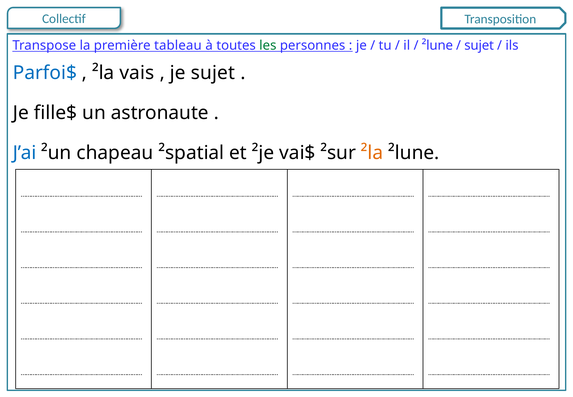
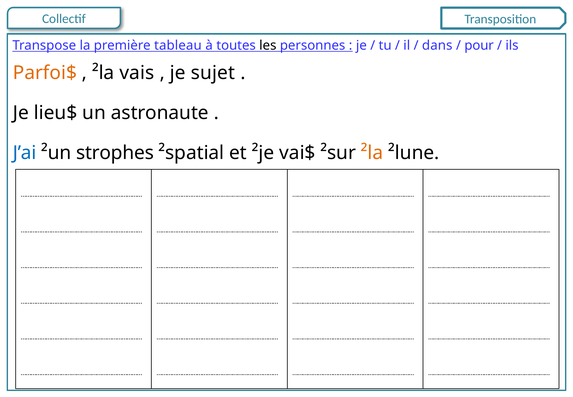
les colour: green -> black (268, 45)
²lune: ²lune -> dans (437, 45)
sujet: sujet -> pour (479, 45)
Parfoi$ colour: blue -> orange (45, 73)
fille$: fille$ -> lieu$ (56, 113)
chapeau: chapeau -> strophes (115, 153)
